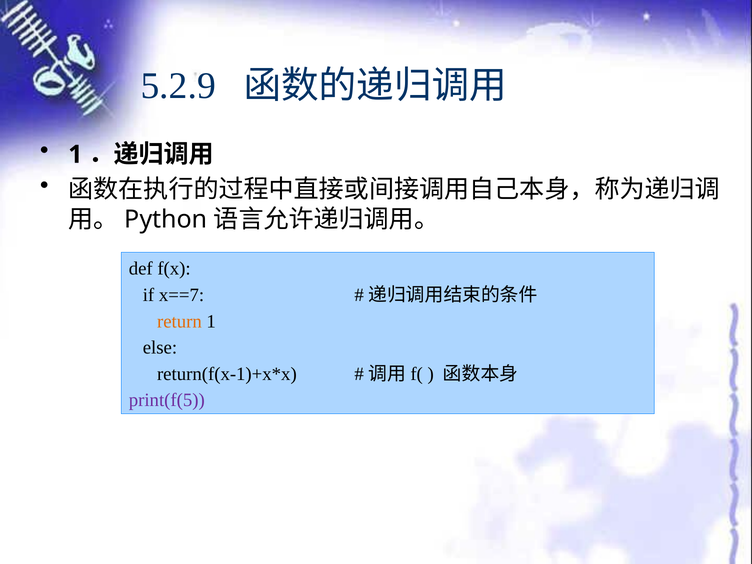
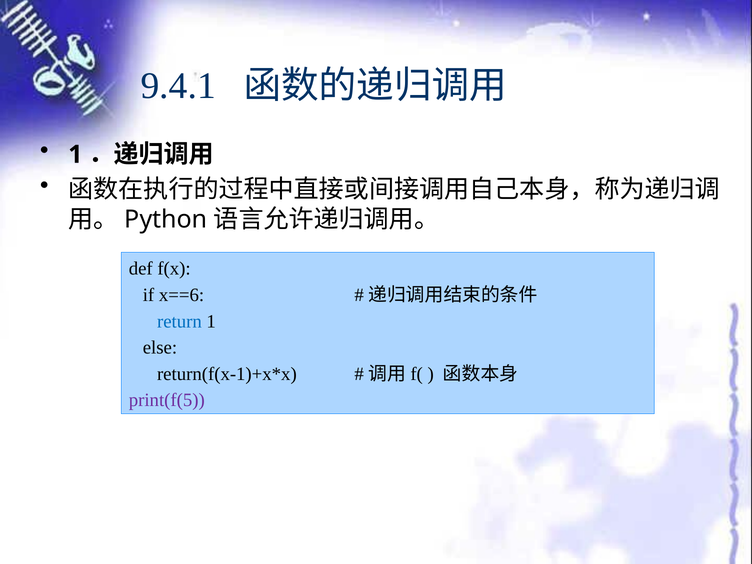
5.2.9: 5.2.9 -> 9.4.1 (178, 86)
x==7: x==7 -> x==6 (182, 295)
return colour: orange -> blue (179, 321)
